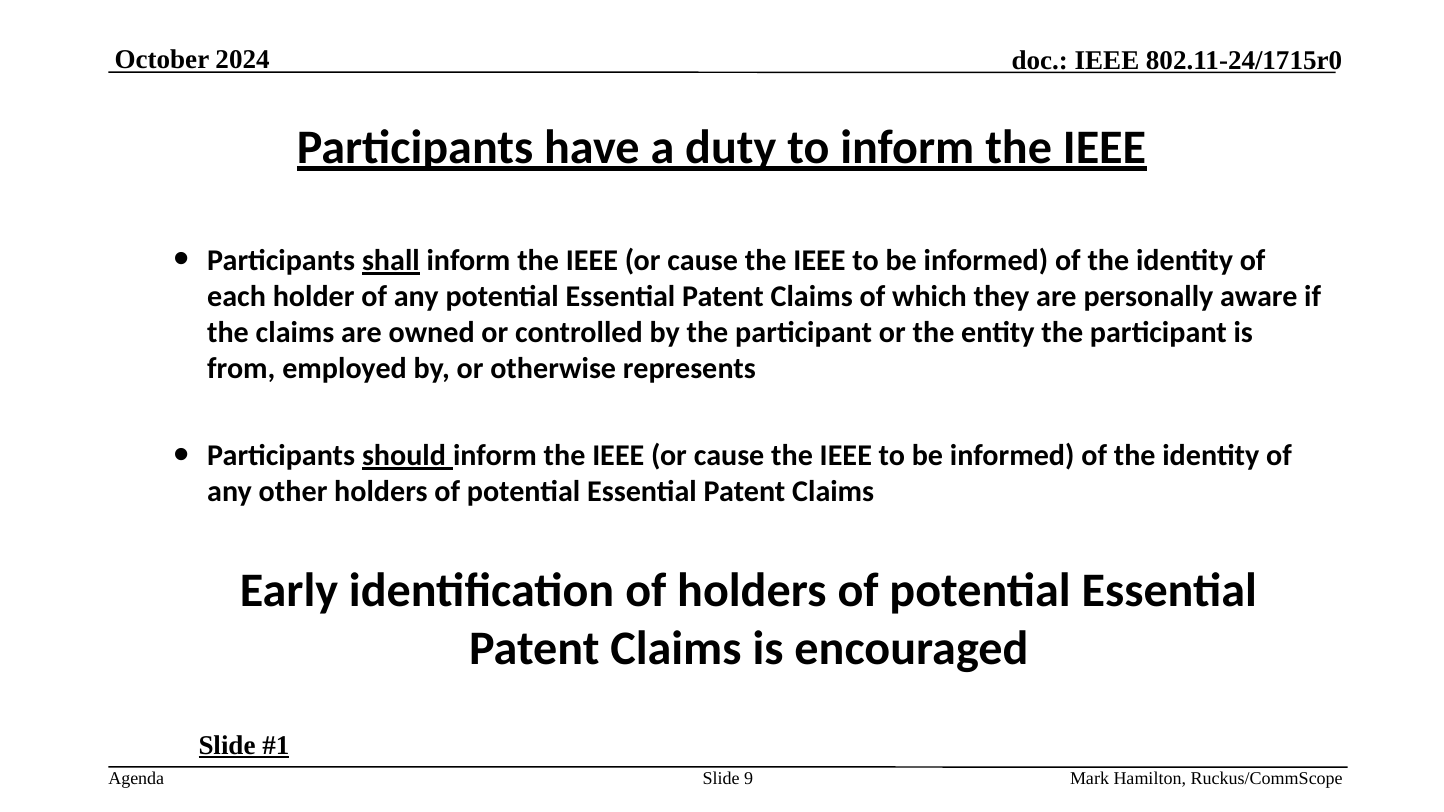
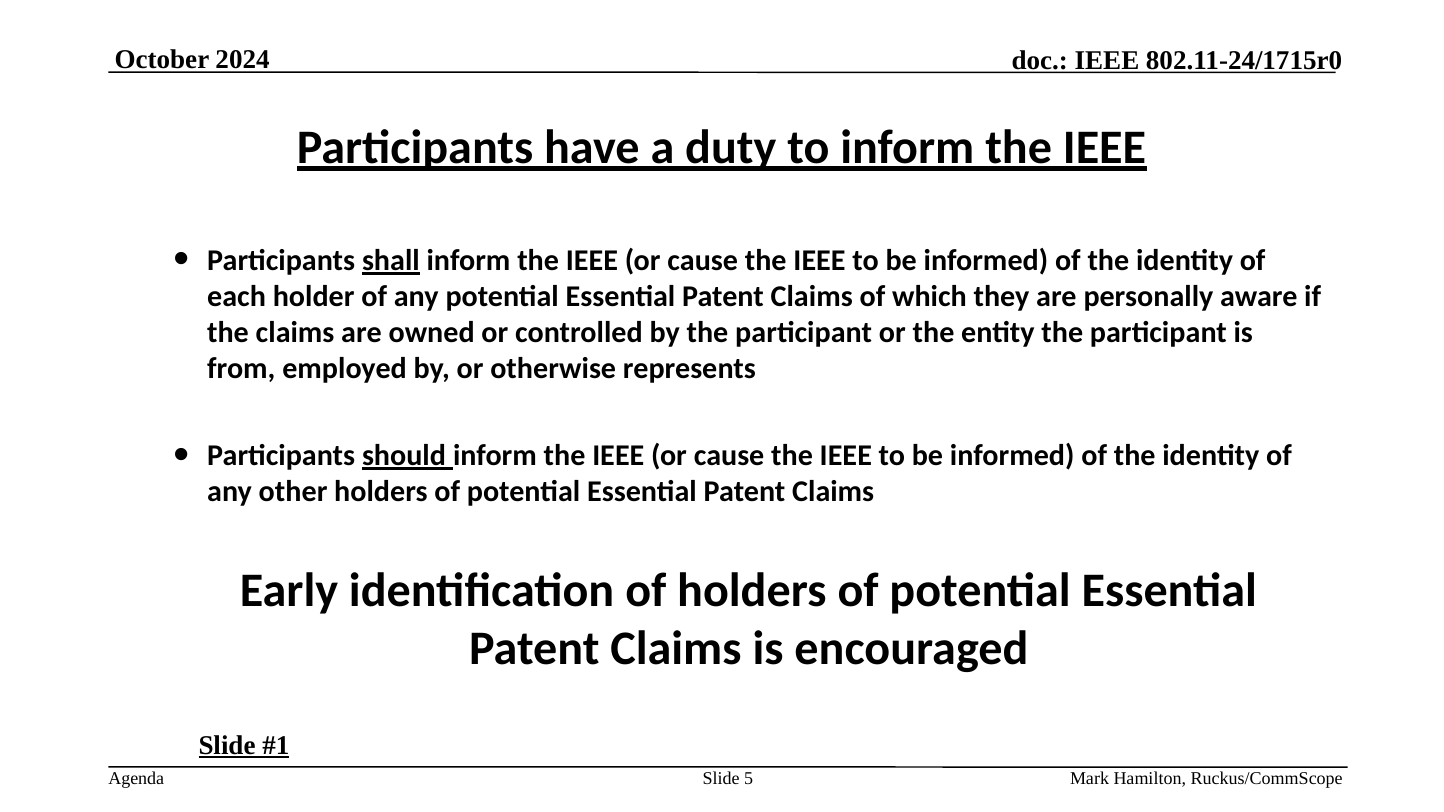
9: 9 -> 5 (749, 779)
